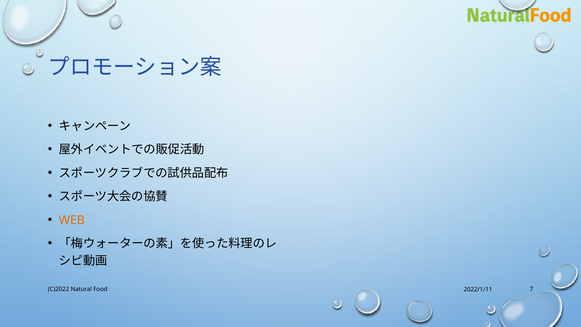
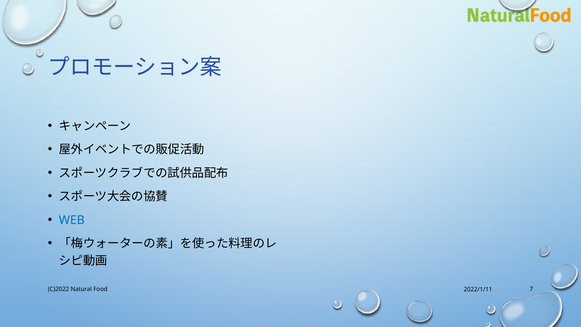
WEB colour: orange -> blue (72, 220)
